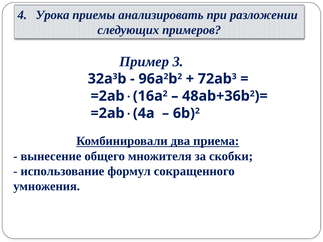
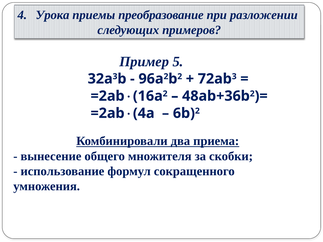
анализировать: анализировать -> преобразование (161, 15)
Пример 3: 3 -> 5 (178, 62)
